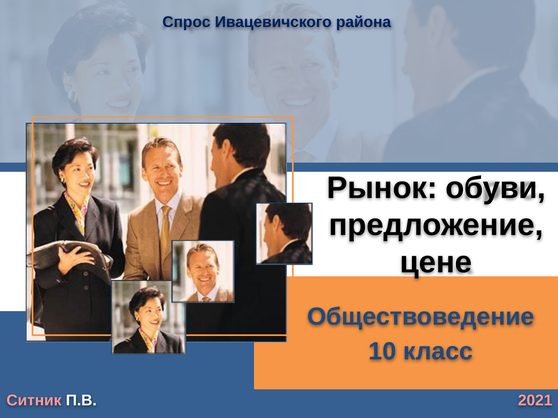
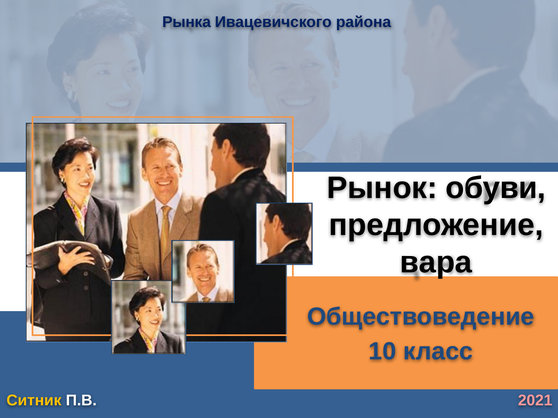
Спрос: Спрос -> Рынка (187, 22)
цене: цене -> вара (436, 263)
Ситник colour: pink -> yellow (34, 401)
